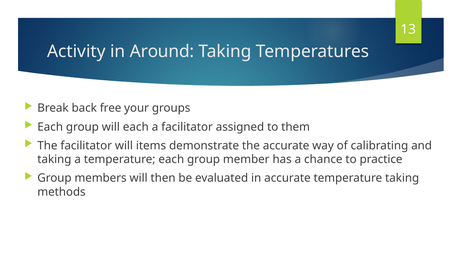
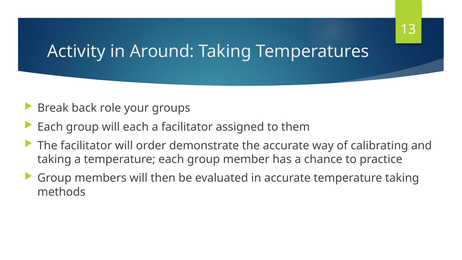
free: free -> role (111, 108)
items: items -> order (151, 145)
